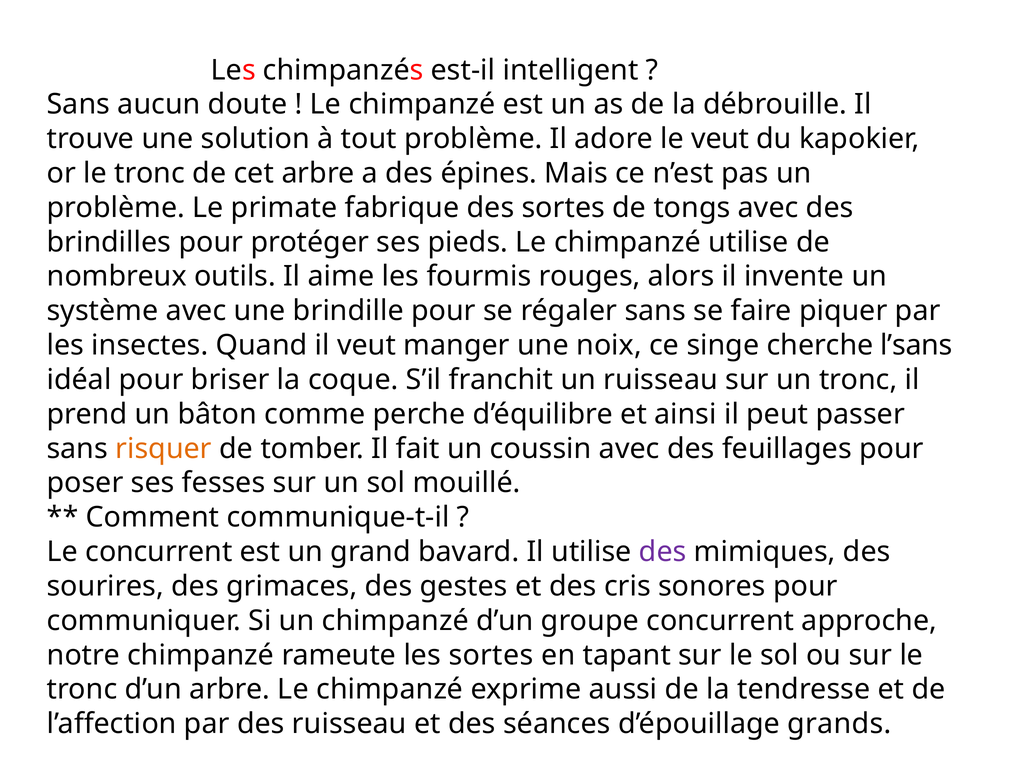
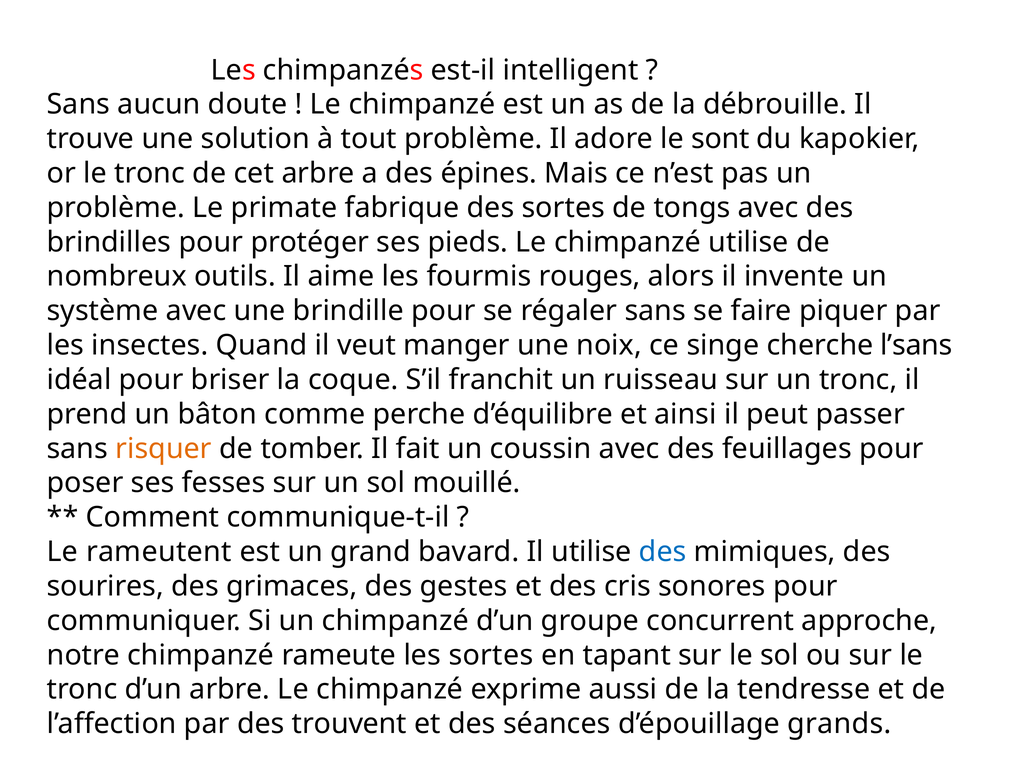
le veut: veut -> sont (720, 139)
Le concurrent: concurrent -> rameutent (159, 551)
des colour: purple -> blue (663, 551)
des ruisseau: ruisseau -> trouvent (349, 723)
